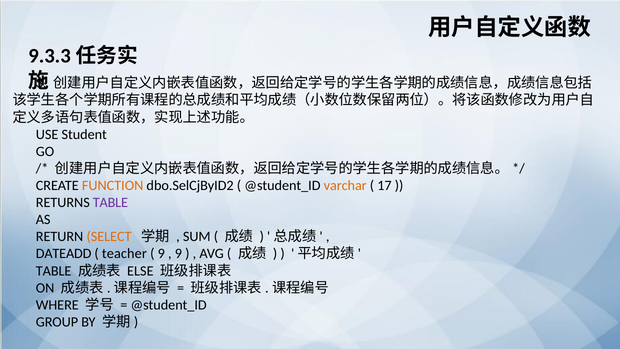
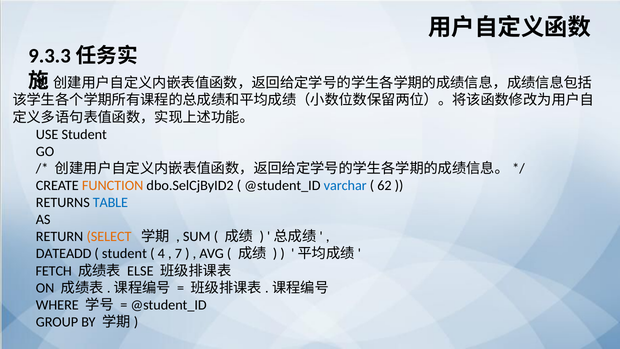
varchar colour: orange -> blue (345, 185)
17: 17 -> 62 (384, 185)
TABLE colour: purple -> blue (110, 202)
teacher: teacher -> student (124, 254)
9: 9 -> 4 (161, 254)
9: 9 -> 7 (178, 254)
TABLE: TABLE -> FETCH (54, 271)
